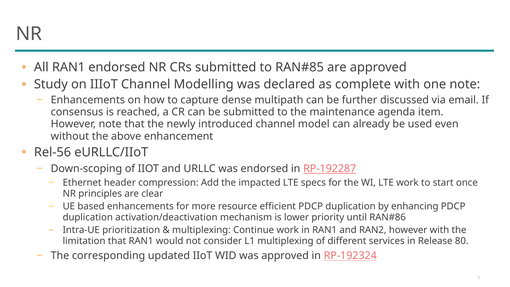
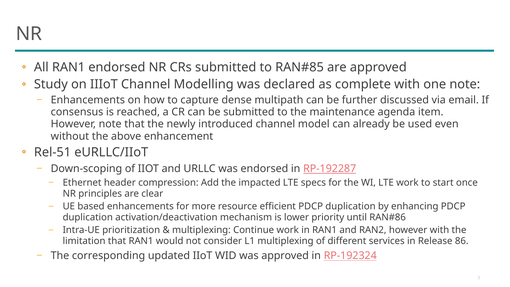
Rel-56: Rel-56 -> Rel-51 (53, 152)
80: 80 -> 86 (462, 241)
